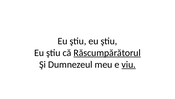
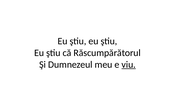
Răscumpărătorul underline: present -> none (107, 53)
